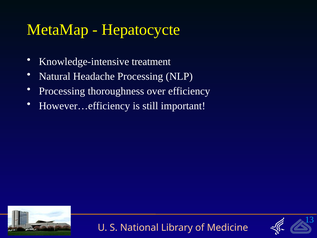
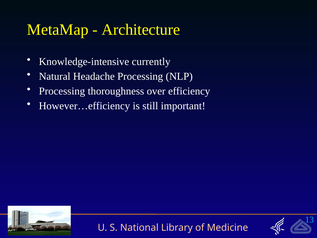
Hepatocycte: Hepatocycte -> Architecture (141, 30)
treatment: treatment -> currently (151, 61)
